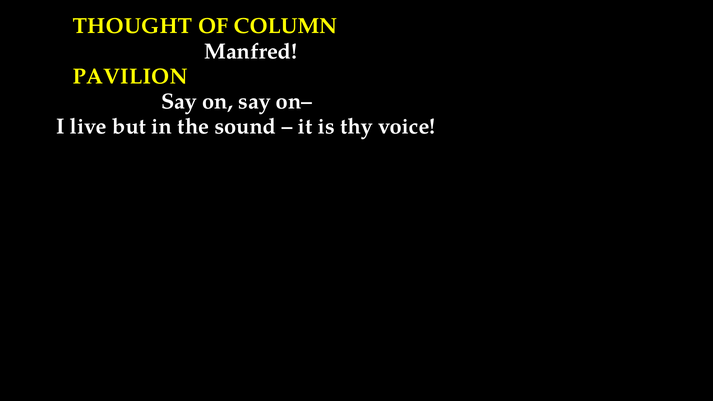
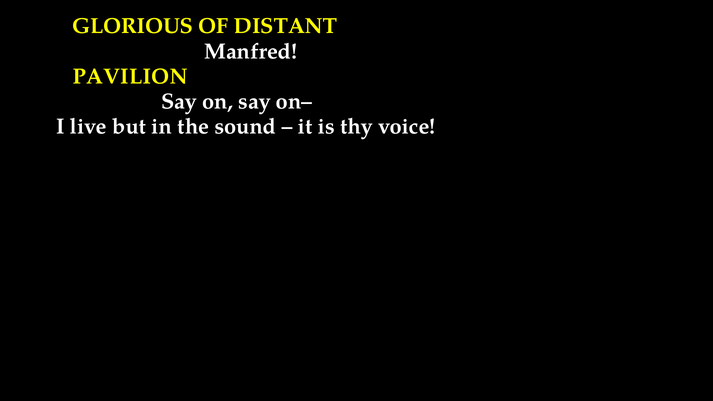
THOUGHT: THOUGHT -> GLORIOUS (133, 26)
COLUMN: COLUMN -> DISTANT (286, 26)
